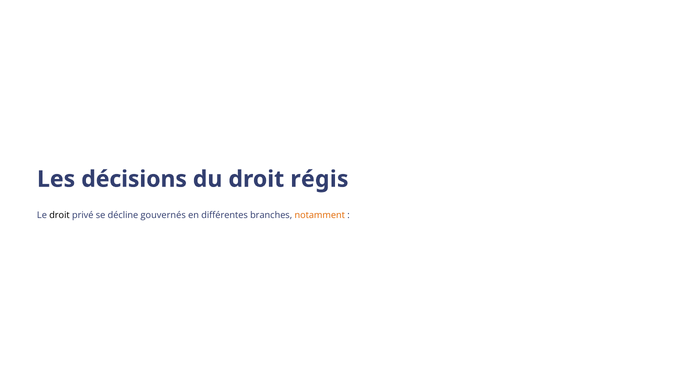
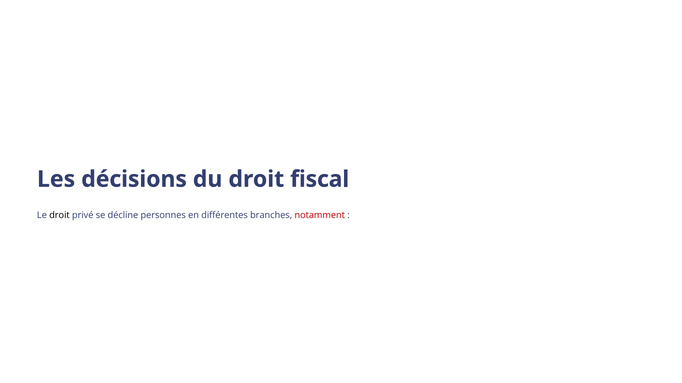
régis: régis -> fiscal (320, 179)
gouvernés: gouvernés -> personnes (163, 216)
notamment colour: orange -> red (320, 216)
